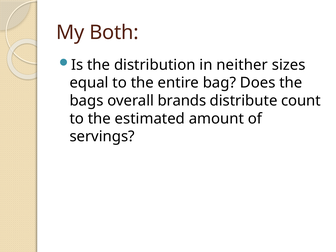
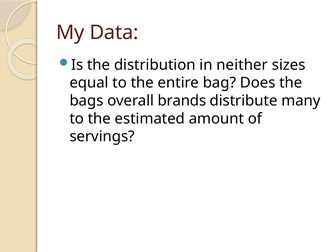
Both: Both -> Data (114, 32)
count: count -> many (301, 101)
